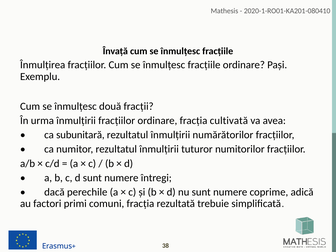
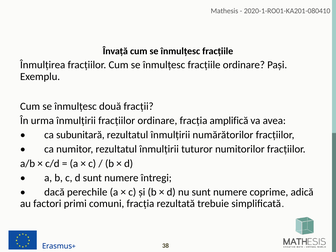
cultivată: cultivată -> amplifică (229, 121)
